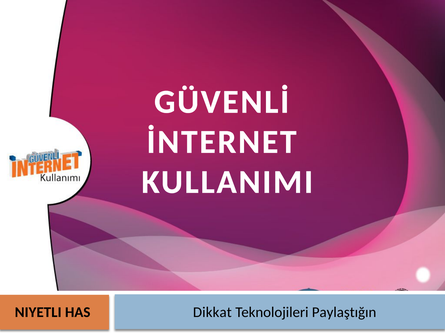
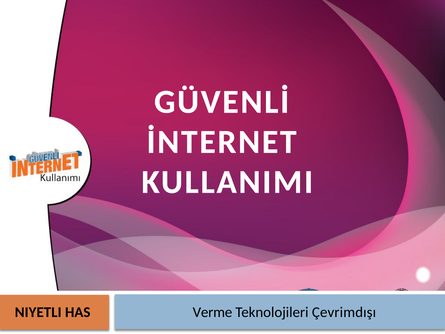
Dikkat: Dikkat -> Verme (213, 312)
Paylaştığın: Paylaştığın -> Çevrimdışı (344, 312)
